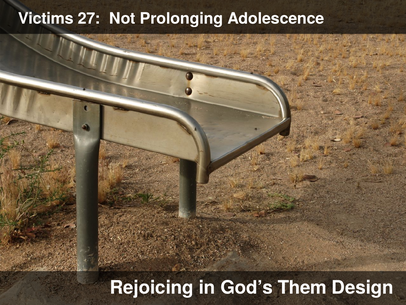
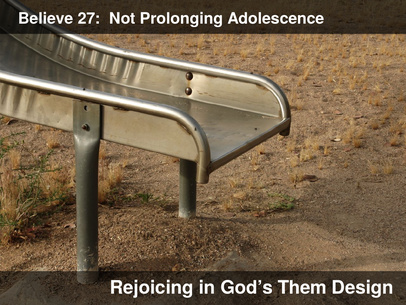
Victims: Victims -> Believe (46, 19)
